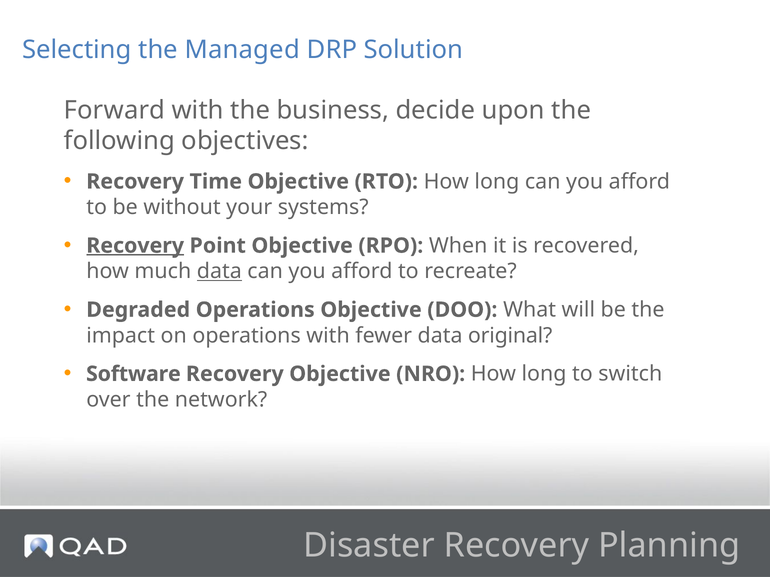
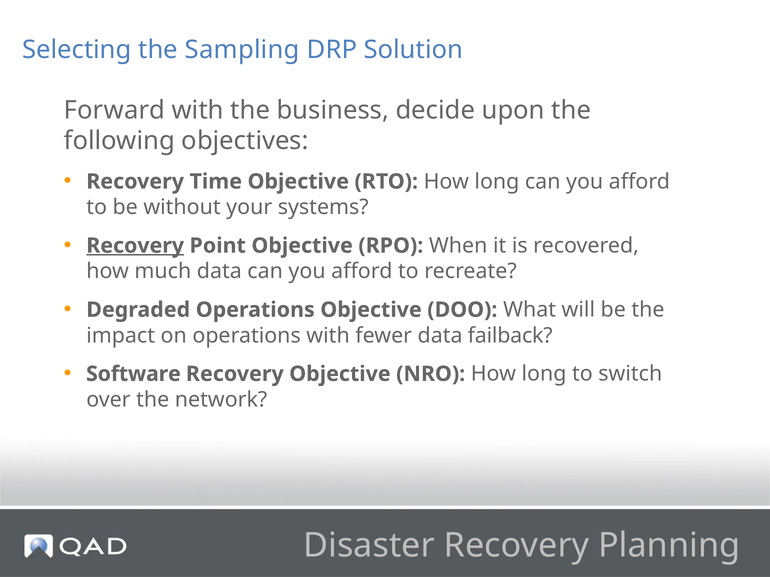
Managed: Managed -> Sampling (242, 50)
data underline: present -> none (219, 272)
original: original -> failback (510, 336)
